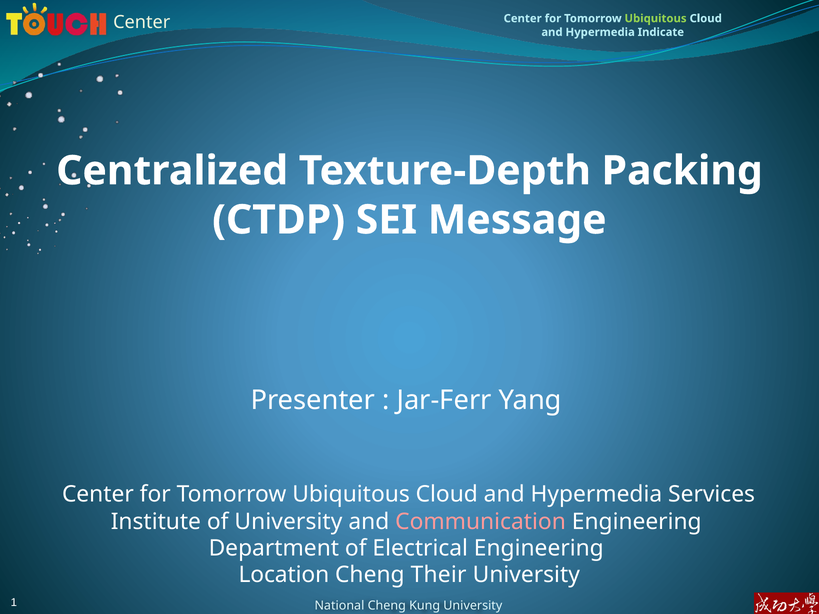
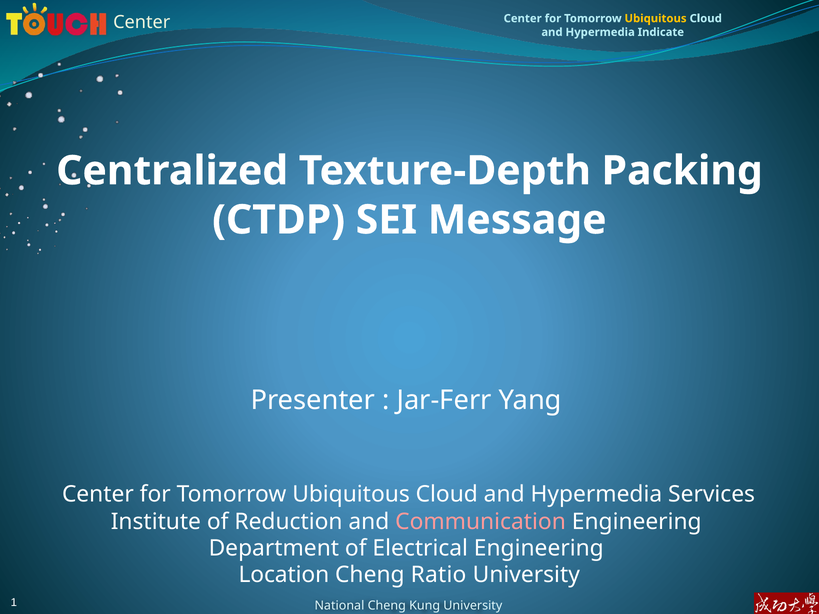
Ubiquitous colour: light green -> yellow (656, 18)
of University: University -> Reduction (288, 522)
Their: Their -> Ratio (439, 575)
